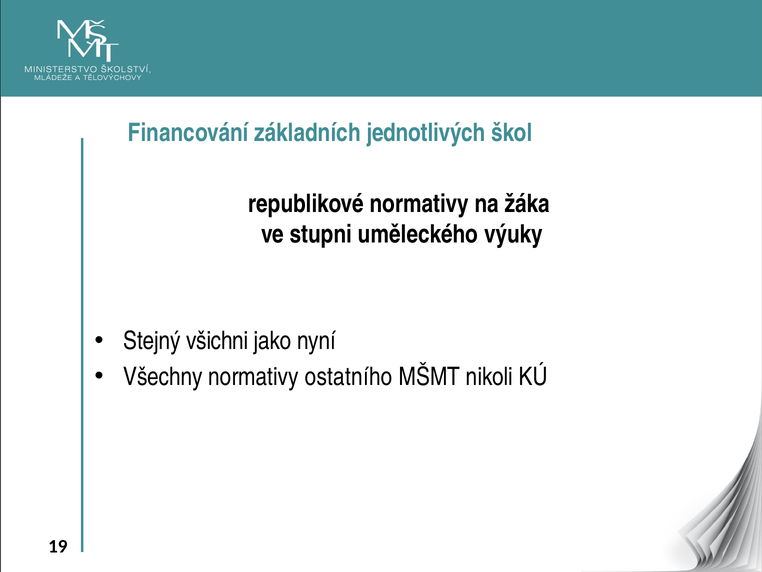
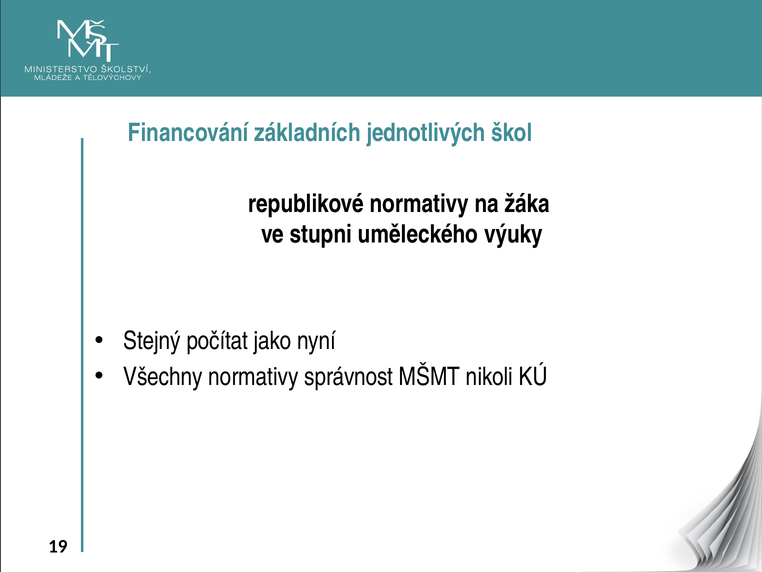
všichni: všichni -> počítat (217, 341)
ostatního: ostatního -> správnost (349, 376)
